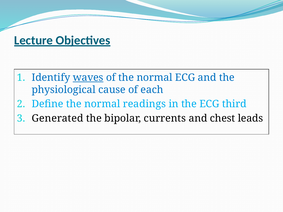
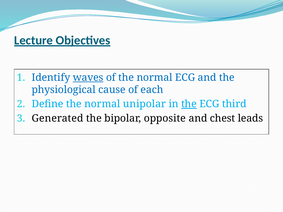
readings: readings -> unipolar (144, 104)
the underline: none -> present (189, 104)
currents: currents -> opposite (165, 118)
